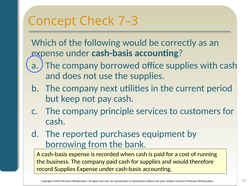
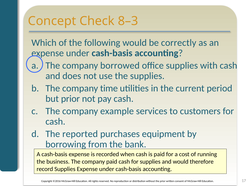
7–3: 7–3 -> 8–3 (128, 21)
next: next -> time (109, 89)
but keep: keep -> prior (70, 99)
principle: principle -> example (117, 112)
